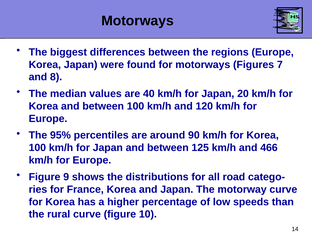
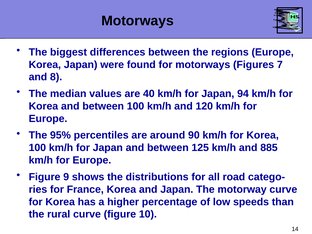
20: 20 -> 94 (243, 94)
466: 466 -> 885 (269, 148)
